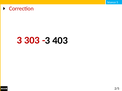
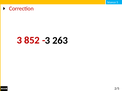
303: 303 -> 852 (32, 40)
403: 403 -> 263 (60, 41)
